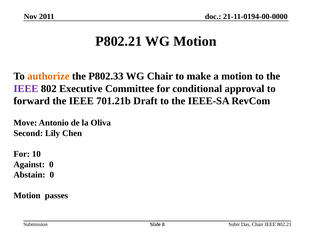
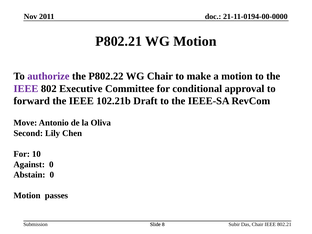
authorize colour: orange -> purple (48, 76)
P802.33: P802.33 -> P802.22 (106, 76)
701.21b: 701.21b -> 102.21b (114, 101)
